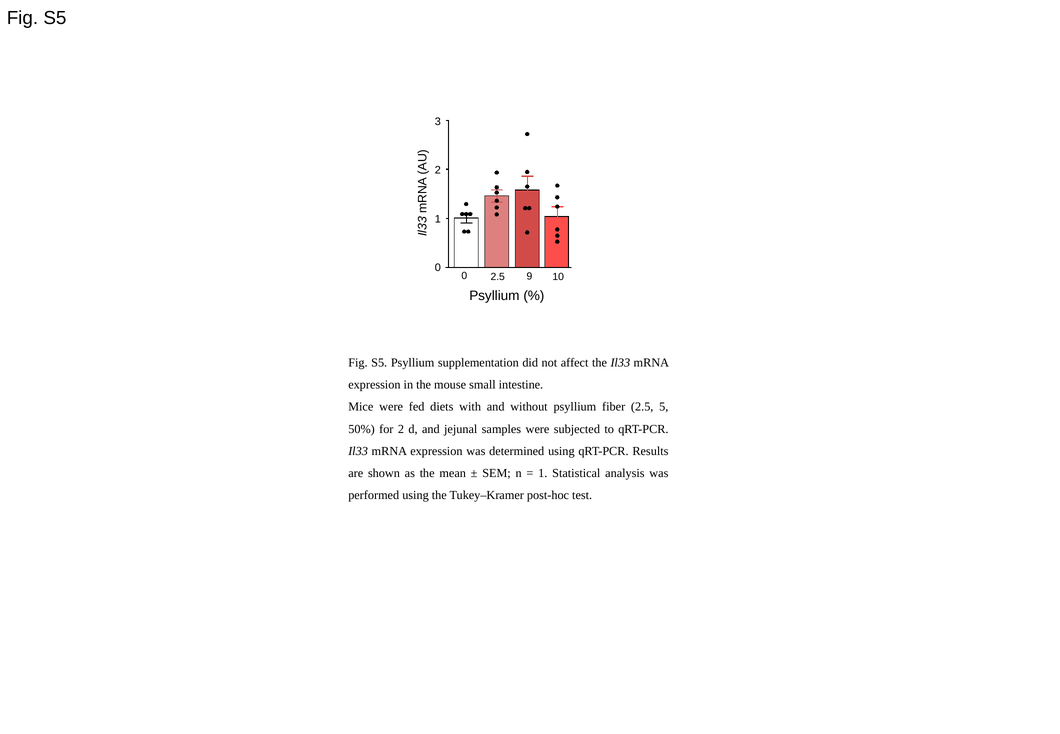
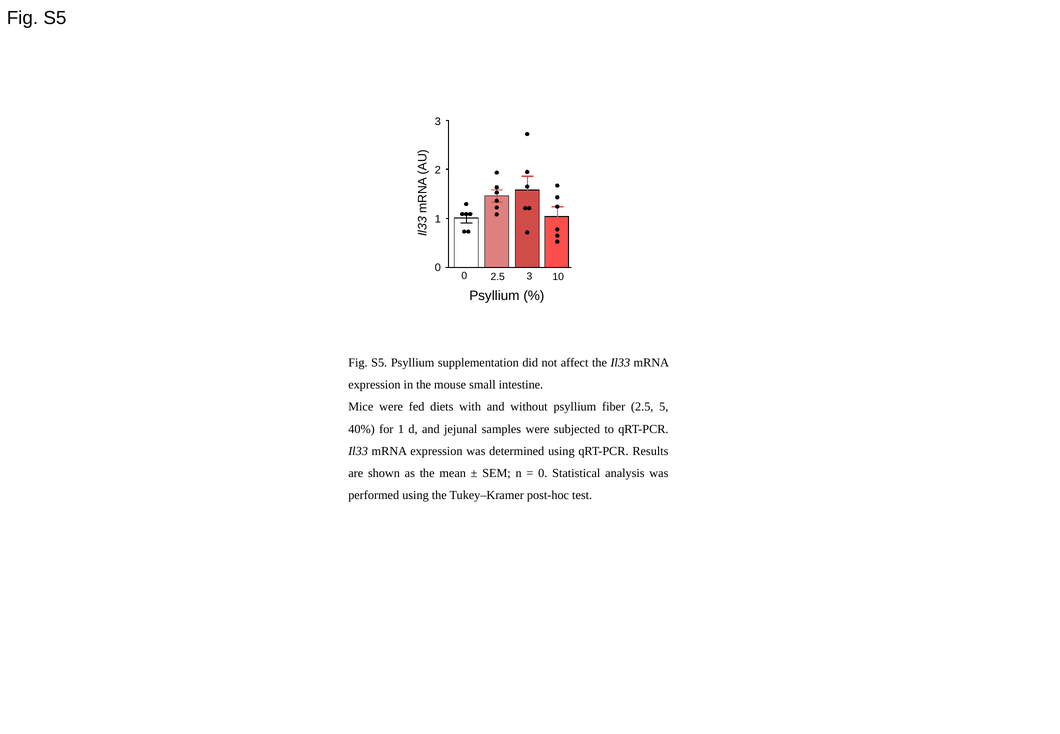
2.5 9: 9 -> 3 (529, 276)
50%: 50% -> 40% (362, 429)
for 2: 2 -> 1 (401, 429)
1: 1 -> 0 (543, 473)
